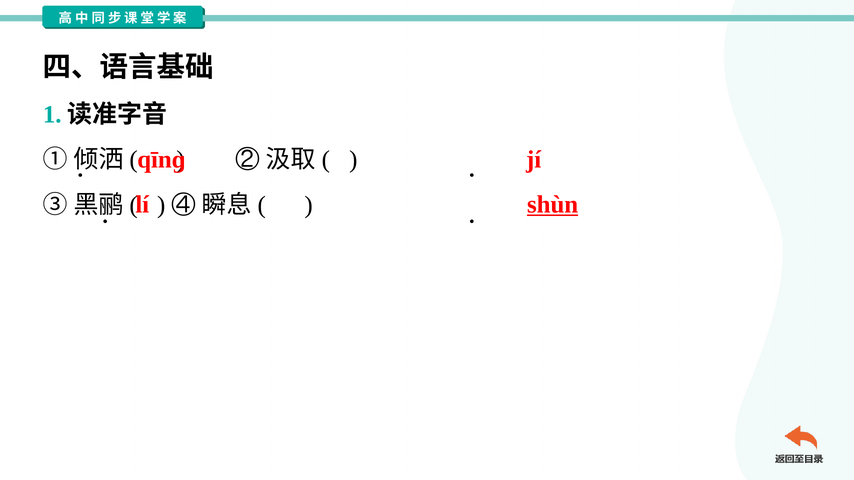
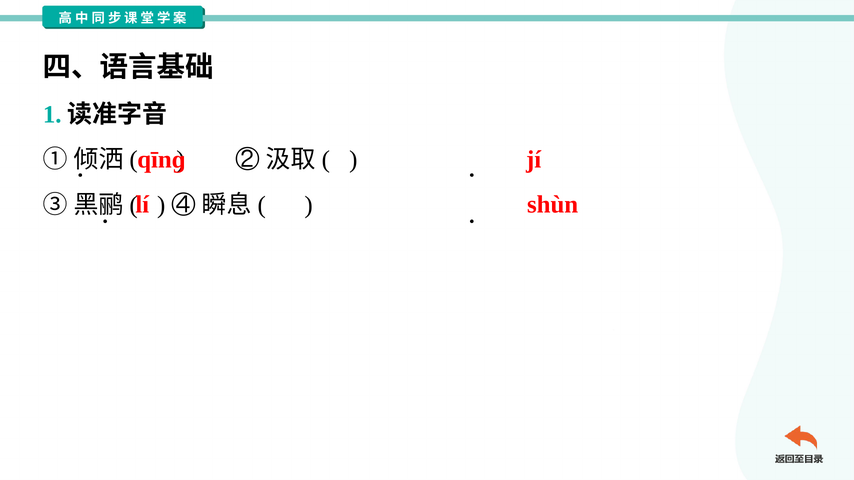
shùn underline: present -> none (553, 205)
